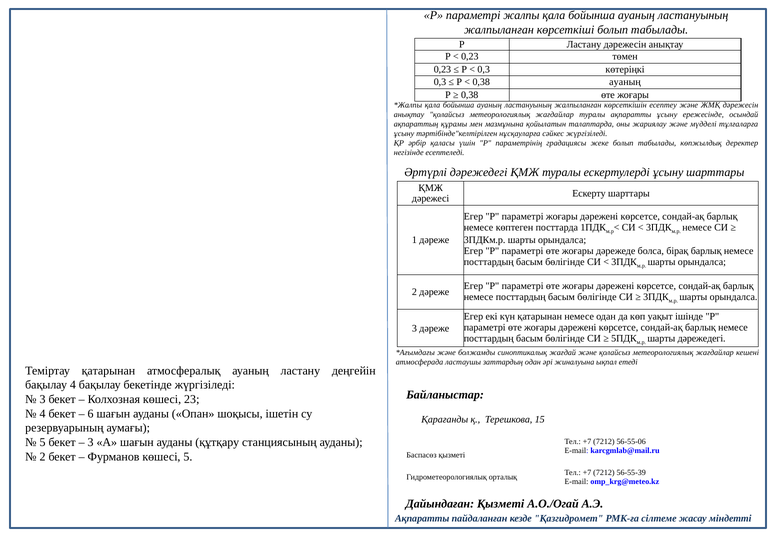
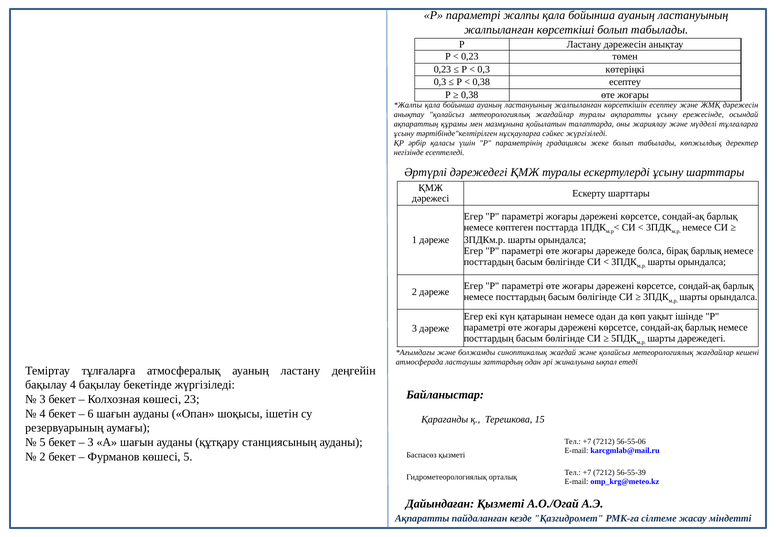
0,38 ауаның: ауаның -> есептеу (625, 82)
Теміртау қатарынан: қатарынан -> тұлғаларға (108, 371)
